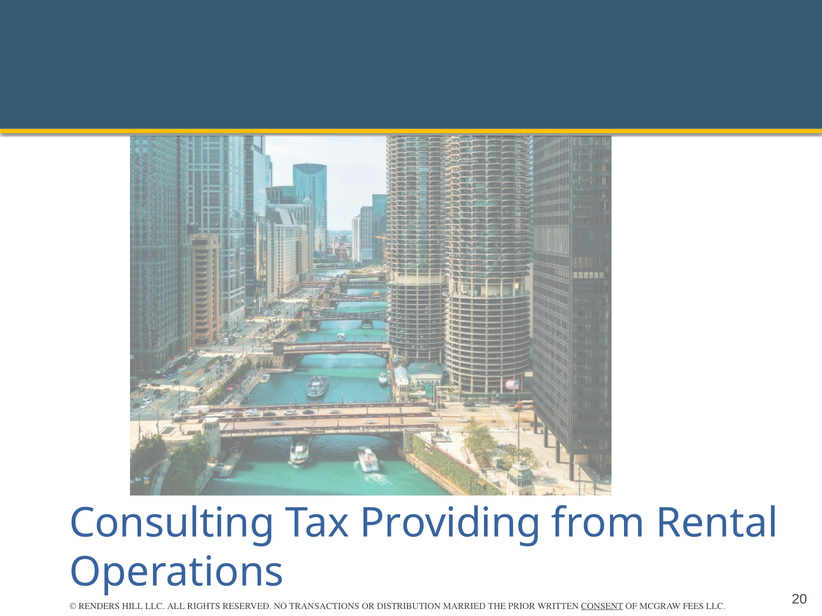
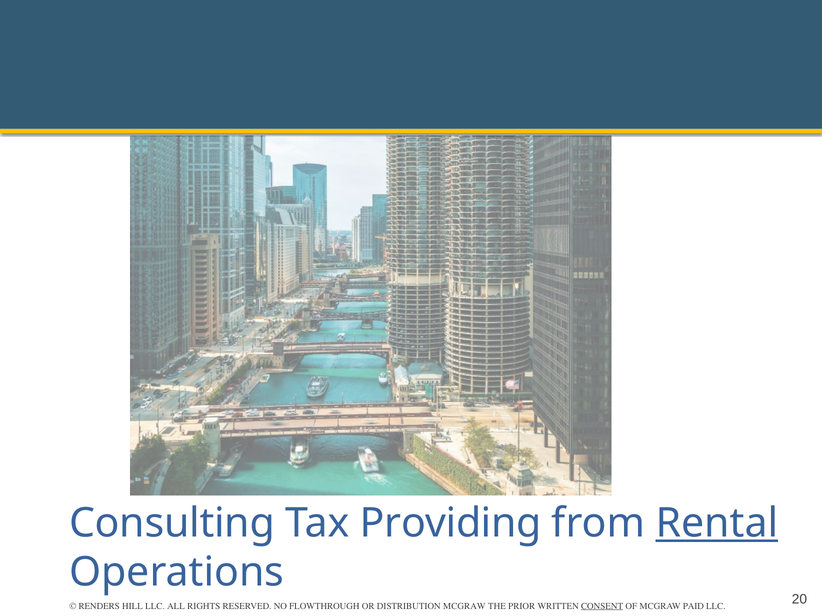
Rental underline: none -> present (717, 523)
TRANSACTIONS: TRANSACTIONS -> FLOWTHROUGH (324, 606)
DISTRIBUTION MARRIED: MARRIED -> MCGRAW (464, 606)
FEES: FEES -> PAID (693, 606)
